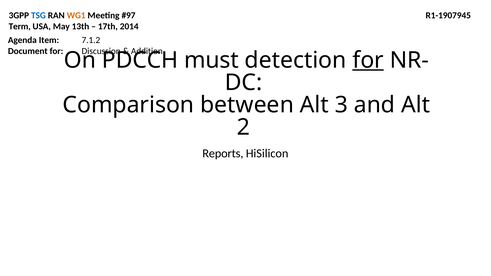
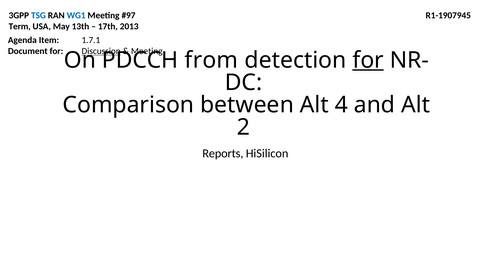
WG1 colour: orange -> blue (76, 16)
2014: 2014 -> 2013 (129, 27)
7.1.2: 7.1.2 -> 1.7.1 (91, 40)
Discussion underline: none -> present (101, 51)
Addition: Addition -> Meeting (147, 51)
must: must -> from (211, 60)
3: 3 -> 4 (341, 105)
